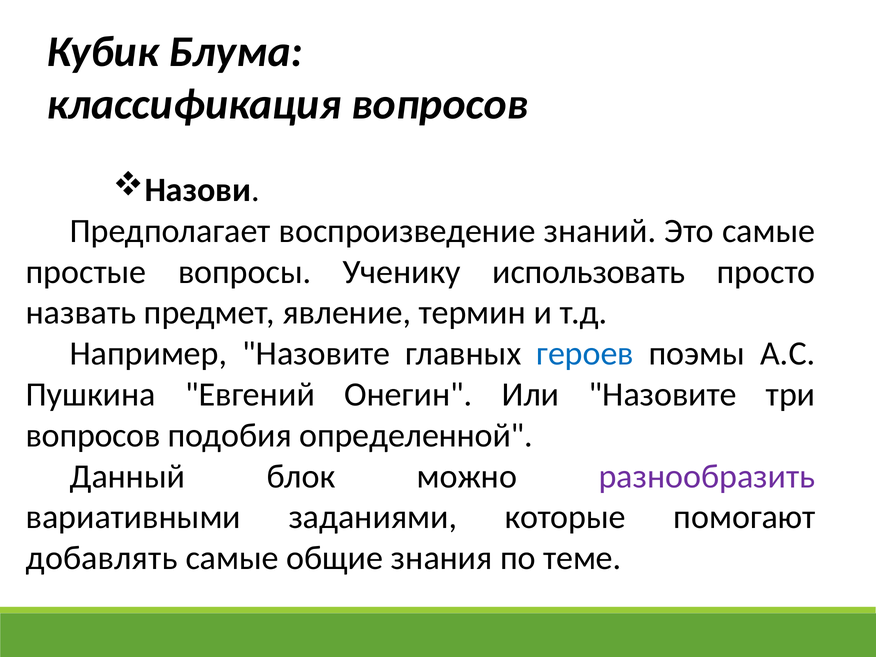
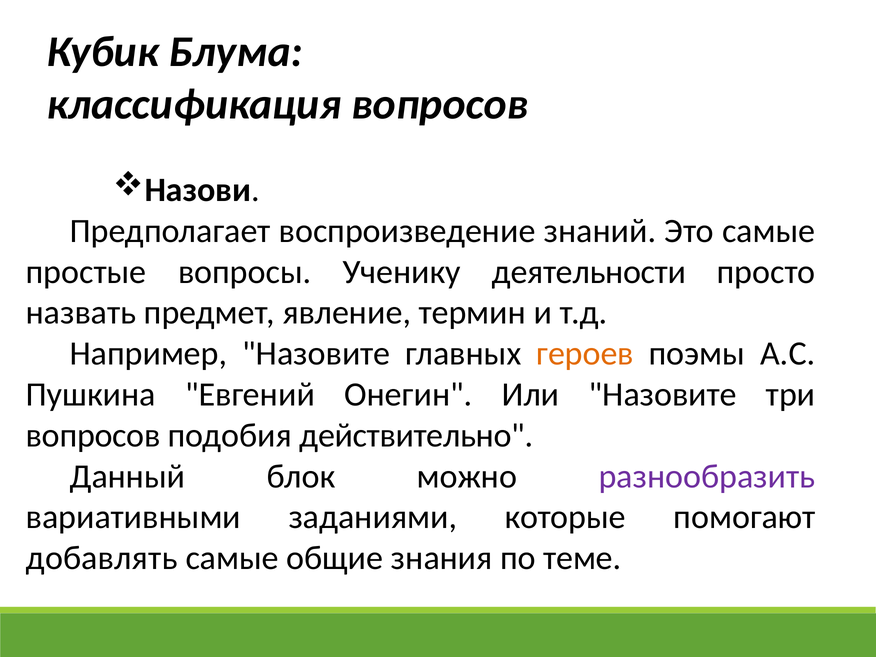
использовать: использовать -> деятельности (589, 272)
героев colour: blue -> orange (585, 354)
определенной: определенной -> действительно (416, 435)
